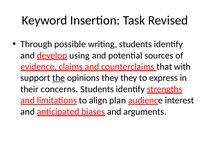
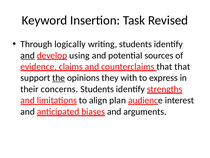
possible: possible -> logically (70, 44)
and underline: none -> present (28, 55)
that with: with -> that (182, 66)
they they: they -> with (129, 78)
